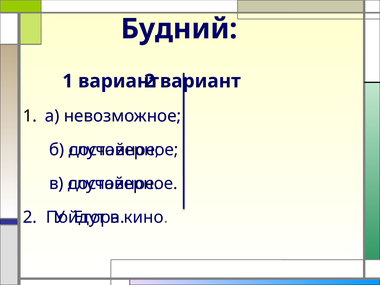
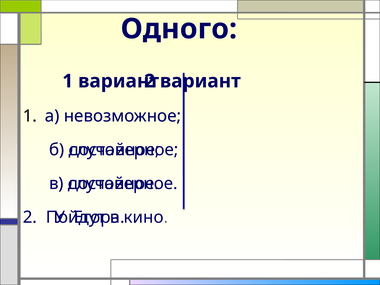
Будний: Будний -> Одного (179, 29)
